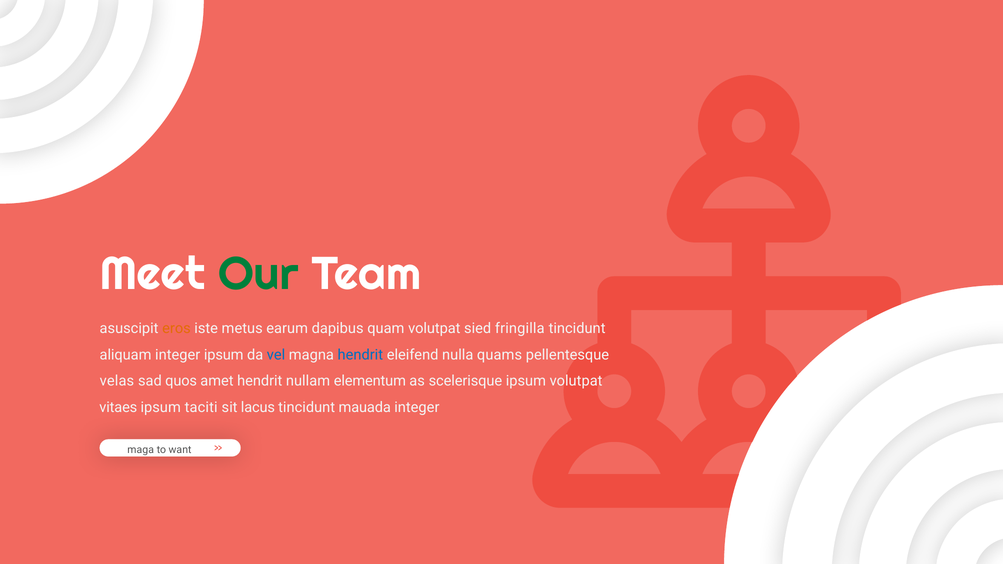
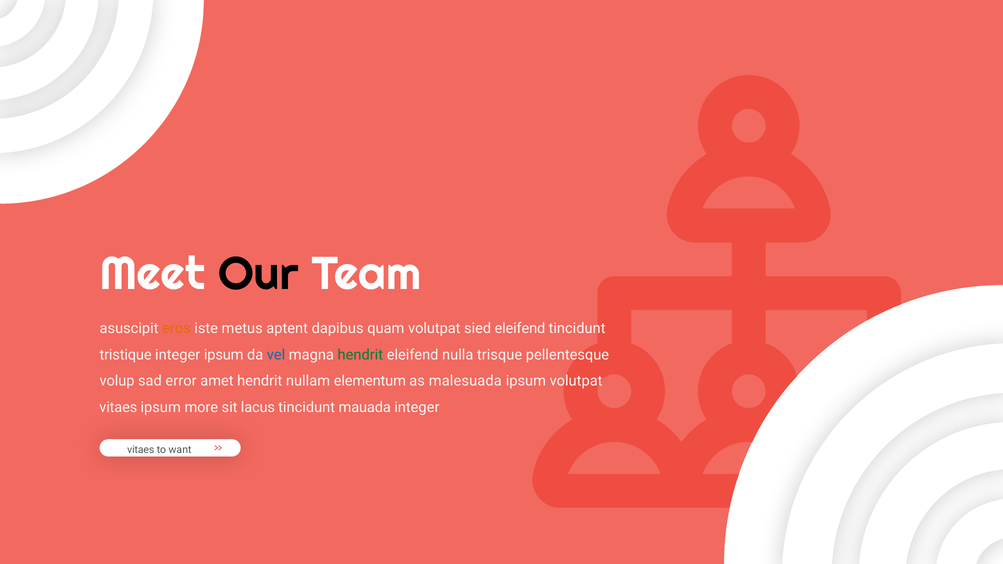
Our colour: green -> black (258, 274)
earum: earum -> aptent (287, 329)
sied fringilla: fringilla -> eleifend (520, 329)
aliquam: aliquam -> tristique (126, 355)
hendrit colour: blue -> green (360, 355)
quams: quams -> trisque (500, 355)
velas: velas -> volup (117, 381)
quos: quos -> error (181, 381)
scelerisque: scelerisque -> malesuada (465, 381)
taciti: taciti -> more (201, 407)
maga: maga -> vitaes (141, 450)
